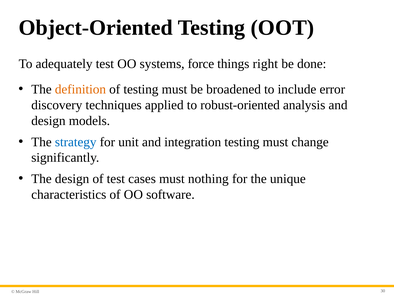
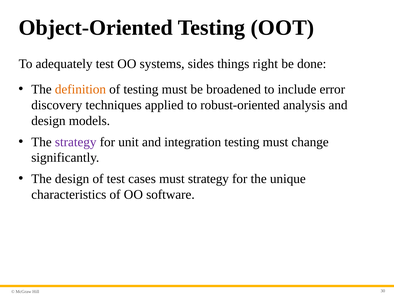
force: force -> sides (201, 64)
strategy colour: blue -> purple (76, 142)
must nothing: nothing -> strategy (208, 179)
